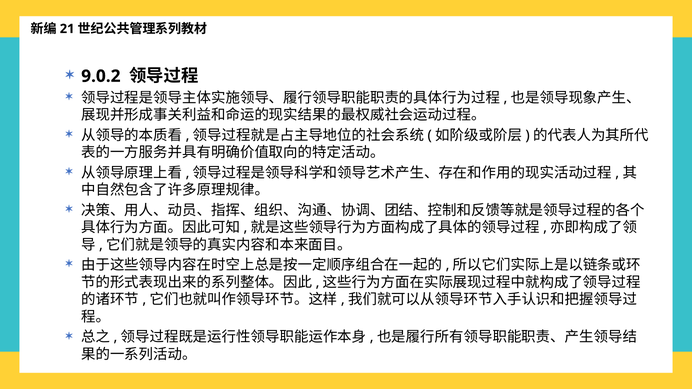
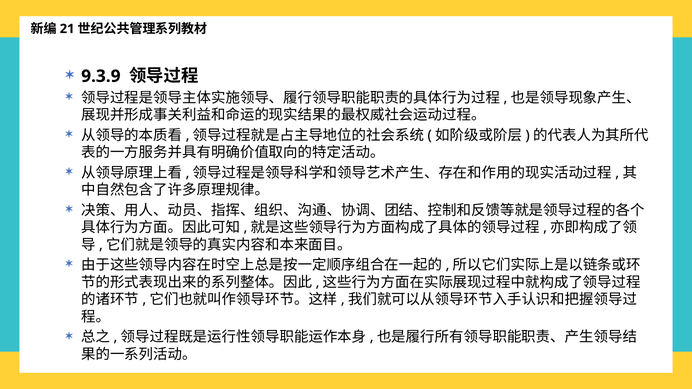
9.0.2: 9.0.2 -> 9.3.9 (101, 76)
